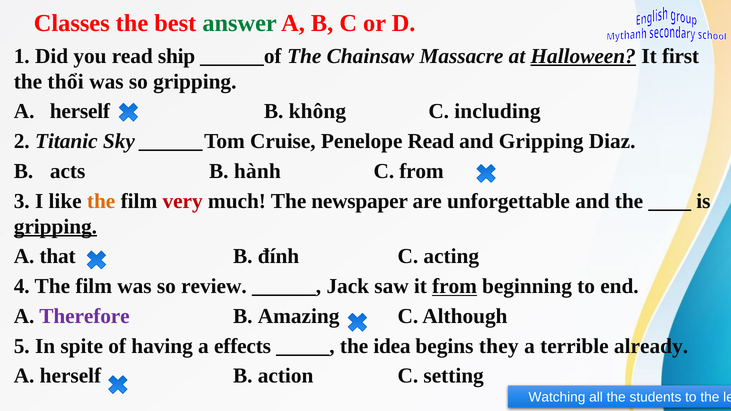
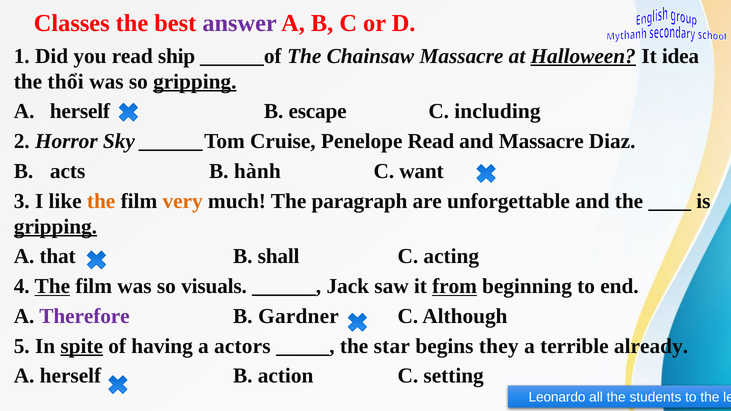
answer colour: green -> purple (240, 23)
first: first -> idea (681, 56)
gripping underline: none -> present (195, 82)
không: không -> escape (318, 111)
Titanic: Titanic -> Horror (66, 141)
and Gripping: Gripping -> Massacre (541, 141)
C from: from -> want (421, 171)
very colour: red -> orange (183, 201)
newspaper: newspaper -> paragraph (360, 201)
đính: đính -> shall (279, 257)
The underline: none -> present (52, 286)
review: review -> visuals (214, 286)
Amazing: Amazing -> Gardner (299, 316)
spite underline: none -> present (82, 346)
effects: effects -> actors (242, 346)
idea: idea -> star (392, 346)
Watching: Watching -> Leonardo (557, 398)
